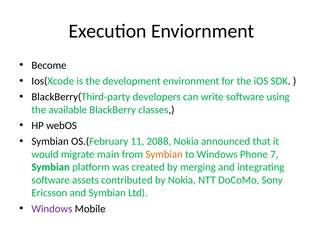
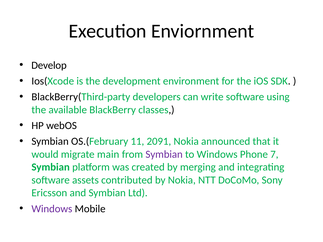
Become: Become -> Develop (49, 65)
2088: 2088 -> 2091 (159, 141)
Symbian colour: orange -> purple (164, 154)
